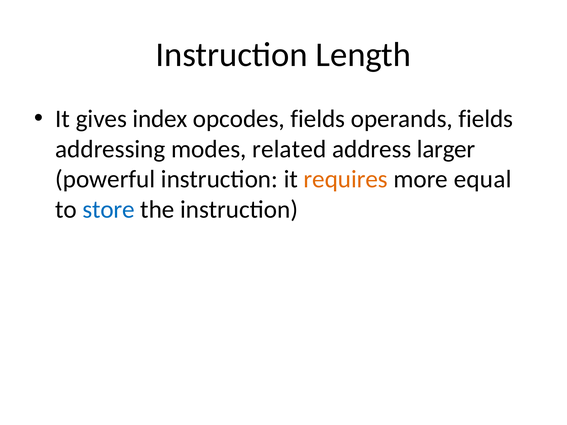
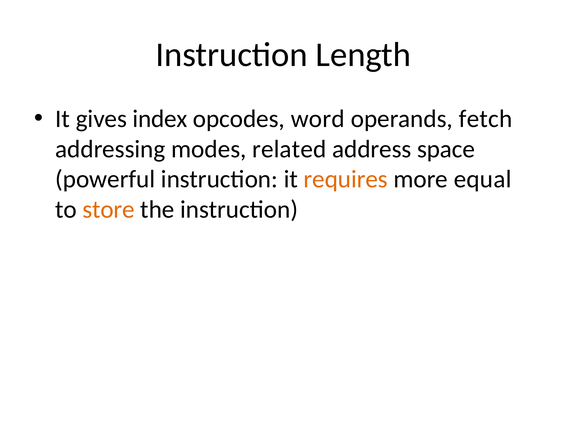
opcodes fields: fields -> word (318, 119)
operands fields: fields -> fetch (486, 119)
larger: larger -> space (446, 149)
store colour: blue -> orange (109, 210)
